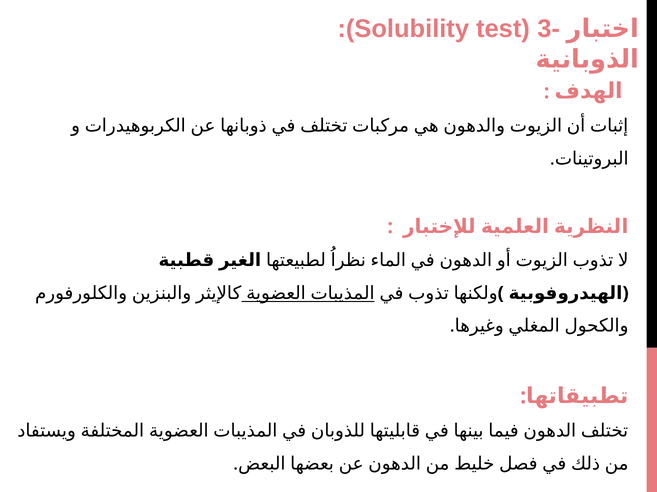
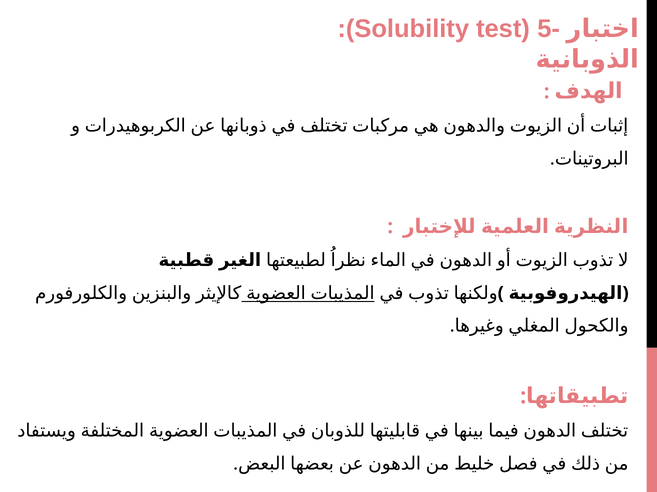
3-: 3- -> 5- (549, 29)
